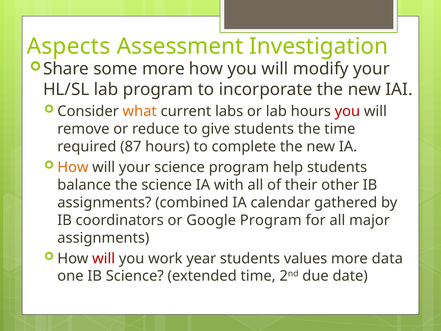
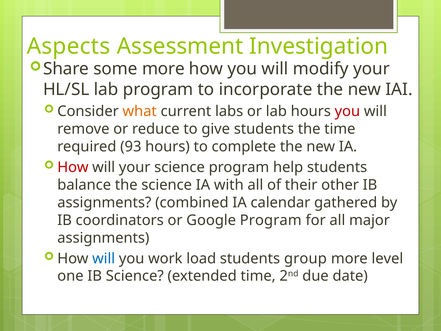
87: 87 -> 93 (131, 147)
How colour: orange -> red (73, 167)
will colour: red -> blue (104, 258)
year: year -> load (201, 258)
values: values -> group (305, 258)
data: data -> level (387, 258)
